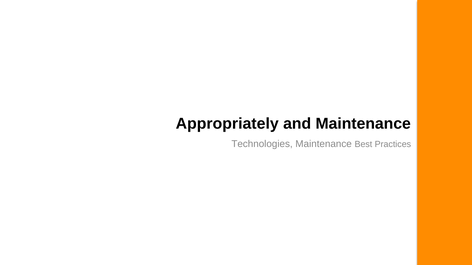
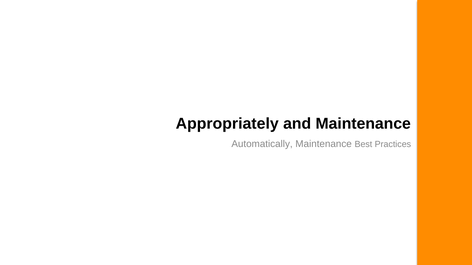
Technologies: Technologies -> Automatically (262, 144)
